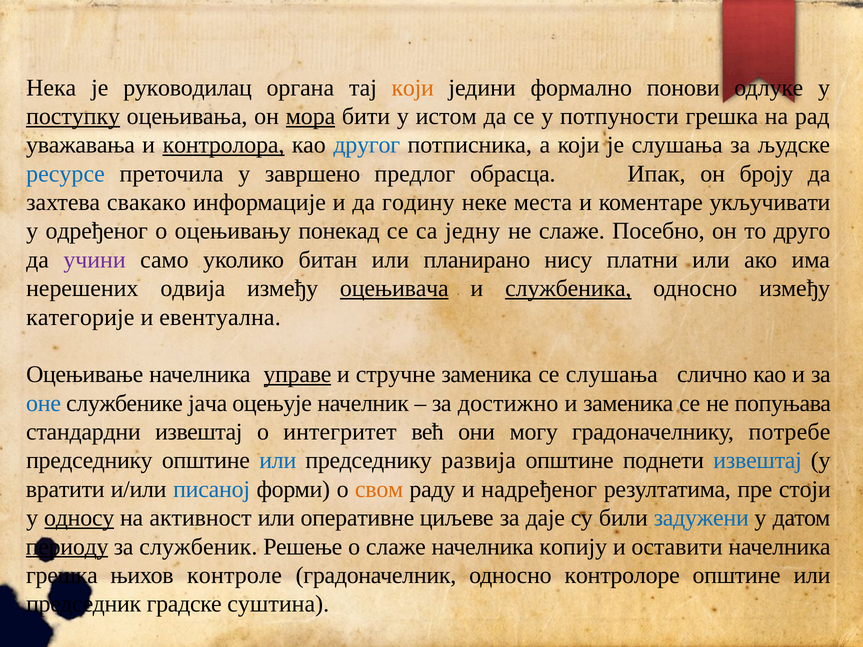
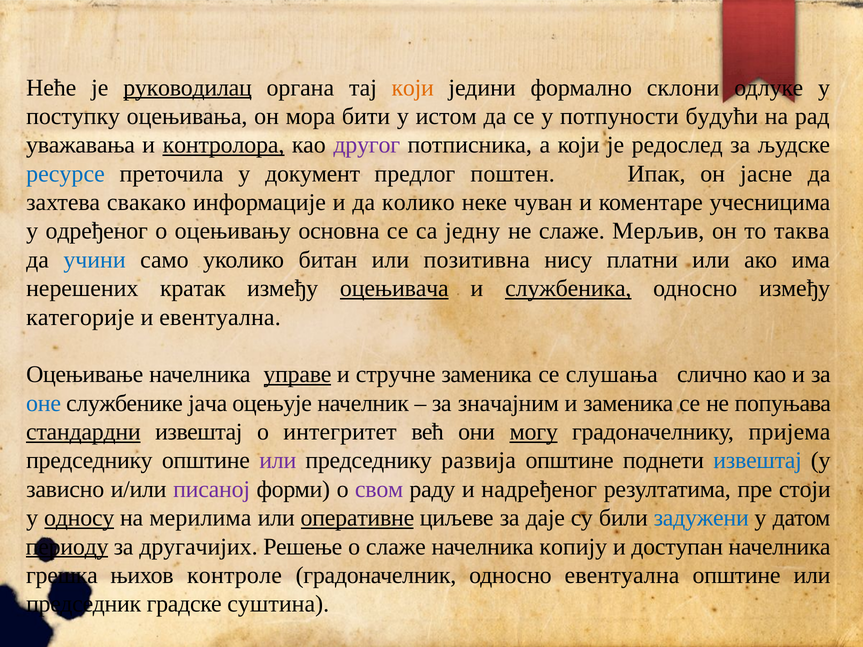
Нека: Нека -> Неће (51, 88)
руководилац underline: none -> present (188, 88)
понови: понови -> склони (683, 88)
поступку underline: present -> none (73, 116)
мора underline: present -> none (311, 116)
потпуности грешка: грешка -> будући (722, 116)
другог colour: blue -> purple (367, 145)
је слушања: слушања -> редослед (677, 145)
завршено: завршено -> документ (313, 174)
обрасца: обрасца -> поштен (513, 174)
броју: броју -> јасне (766, 174)
годину: годину -> колико (418, 202)
места: места -> чуван (543, 202)
укључивати: укључивати -> учесницима (770, 202)
понекад: понекад -> основна (339, 231)
Посебно: Посебно -> Мерљив (658, 231)
друго: друго -> таква (802, 231)
учини colour: purple -> blue (95, 260)
планирано: планирано -> позитивна (477, 260)
одвија: одвија -> кратак (193, 289)
достижно: достижно -> значајним (508, 403)
стандардни underline: none -> present (83, 432)
могу underline: none -> present (534, 432)
потребе: потребе -> пријема (789, 432)
или colour: blue -> purple (278, 461)
вратити: вратити -> зависно (65, 489)
писаној colour: blue -> purple (212, 489)
свом colour: orange -> purple (379, 489)
активност: активност -> мерилима (200, 518)
оперативне underline: none -> present (357, 518)
службеник: службеник -> другачијих (198, 547)
оставити: оставити -> доступан (677, 547)
односно контролоре: контролоре -> евентуална (622, 575)
